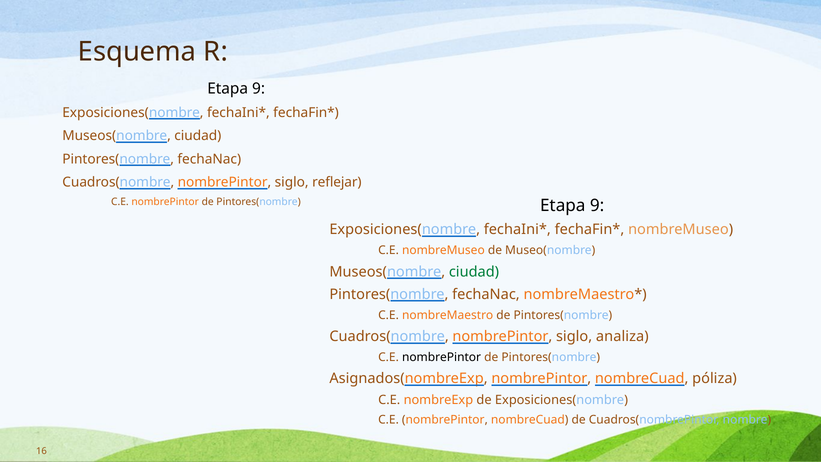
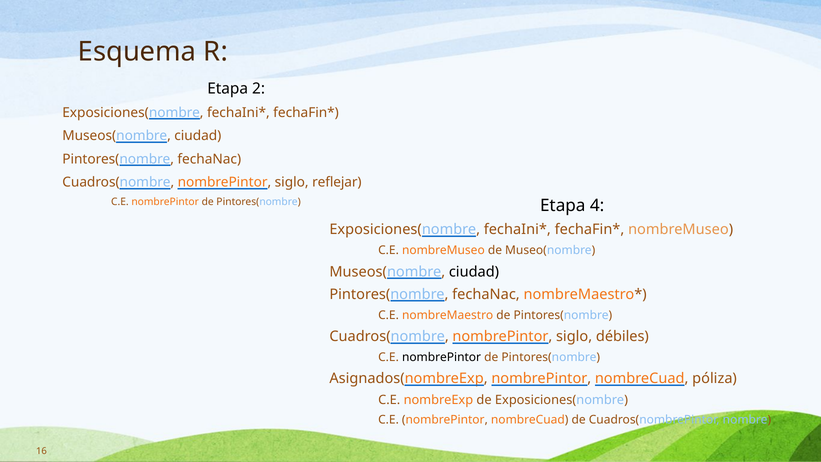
9: 9 -> 2 (259, 88)
Pintores(nombre Etapa 9: 9 -> 4 (597, 206)
ciudad colour: green -> black (474, 272)
analiza: analiza -> débiles (622, 336)
